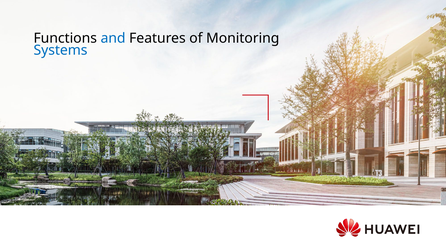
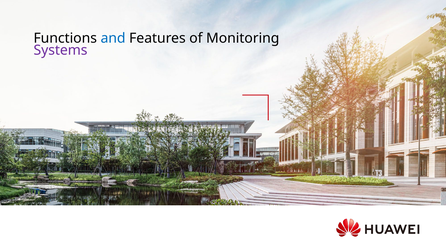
Systems colour: blue -> purple (61, 50)
